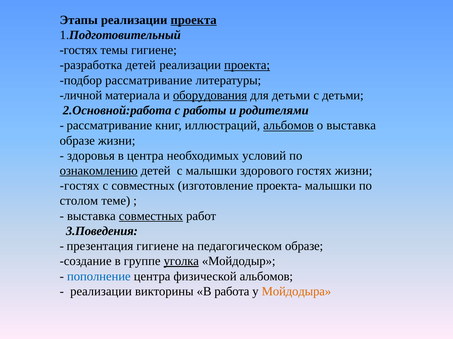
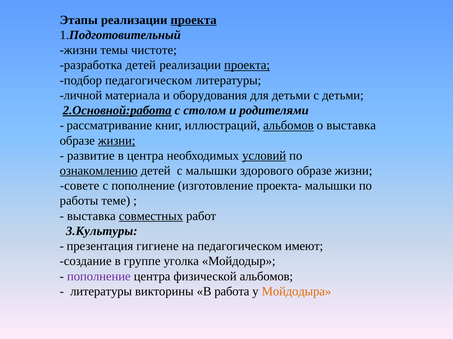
гостях: гостях -> жизни (79, 50)
темы гигиене: гигиене -> чистоте (154, 50)
подбор рассматривание: рассматривание -> педагогическом (149, 80)
оборудования underline: present -> none (210, 96)
2.Основной:работа underline: none -> present (117, 111)
работы: работы -> столом (205, 111)
жизни underline: none -> present (117, 141)
здоровья: здоровья -> развитие (91, 156)
условий underline: none -> present (264, 156)
здорового гостях: гостях -> образе (314, 171)
гостях: гостях -> совете (80, 186)
с совместных: совместных -> пополнение (143, 186)
столом: столом -> работы (79, 201)
3.Поведения: 3.Поведения -> 3.Культуры (102, 231)
педагогическом образе: образе -> имеют (304, 247)
уголка underline: present -> none (181, 262)
пополнение colour: blue -> purple (99, 277)
реализации: реализации -> литературы (101, 292)
